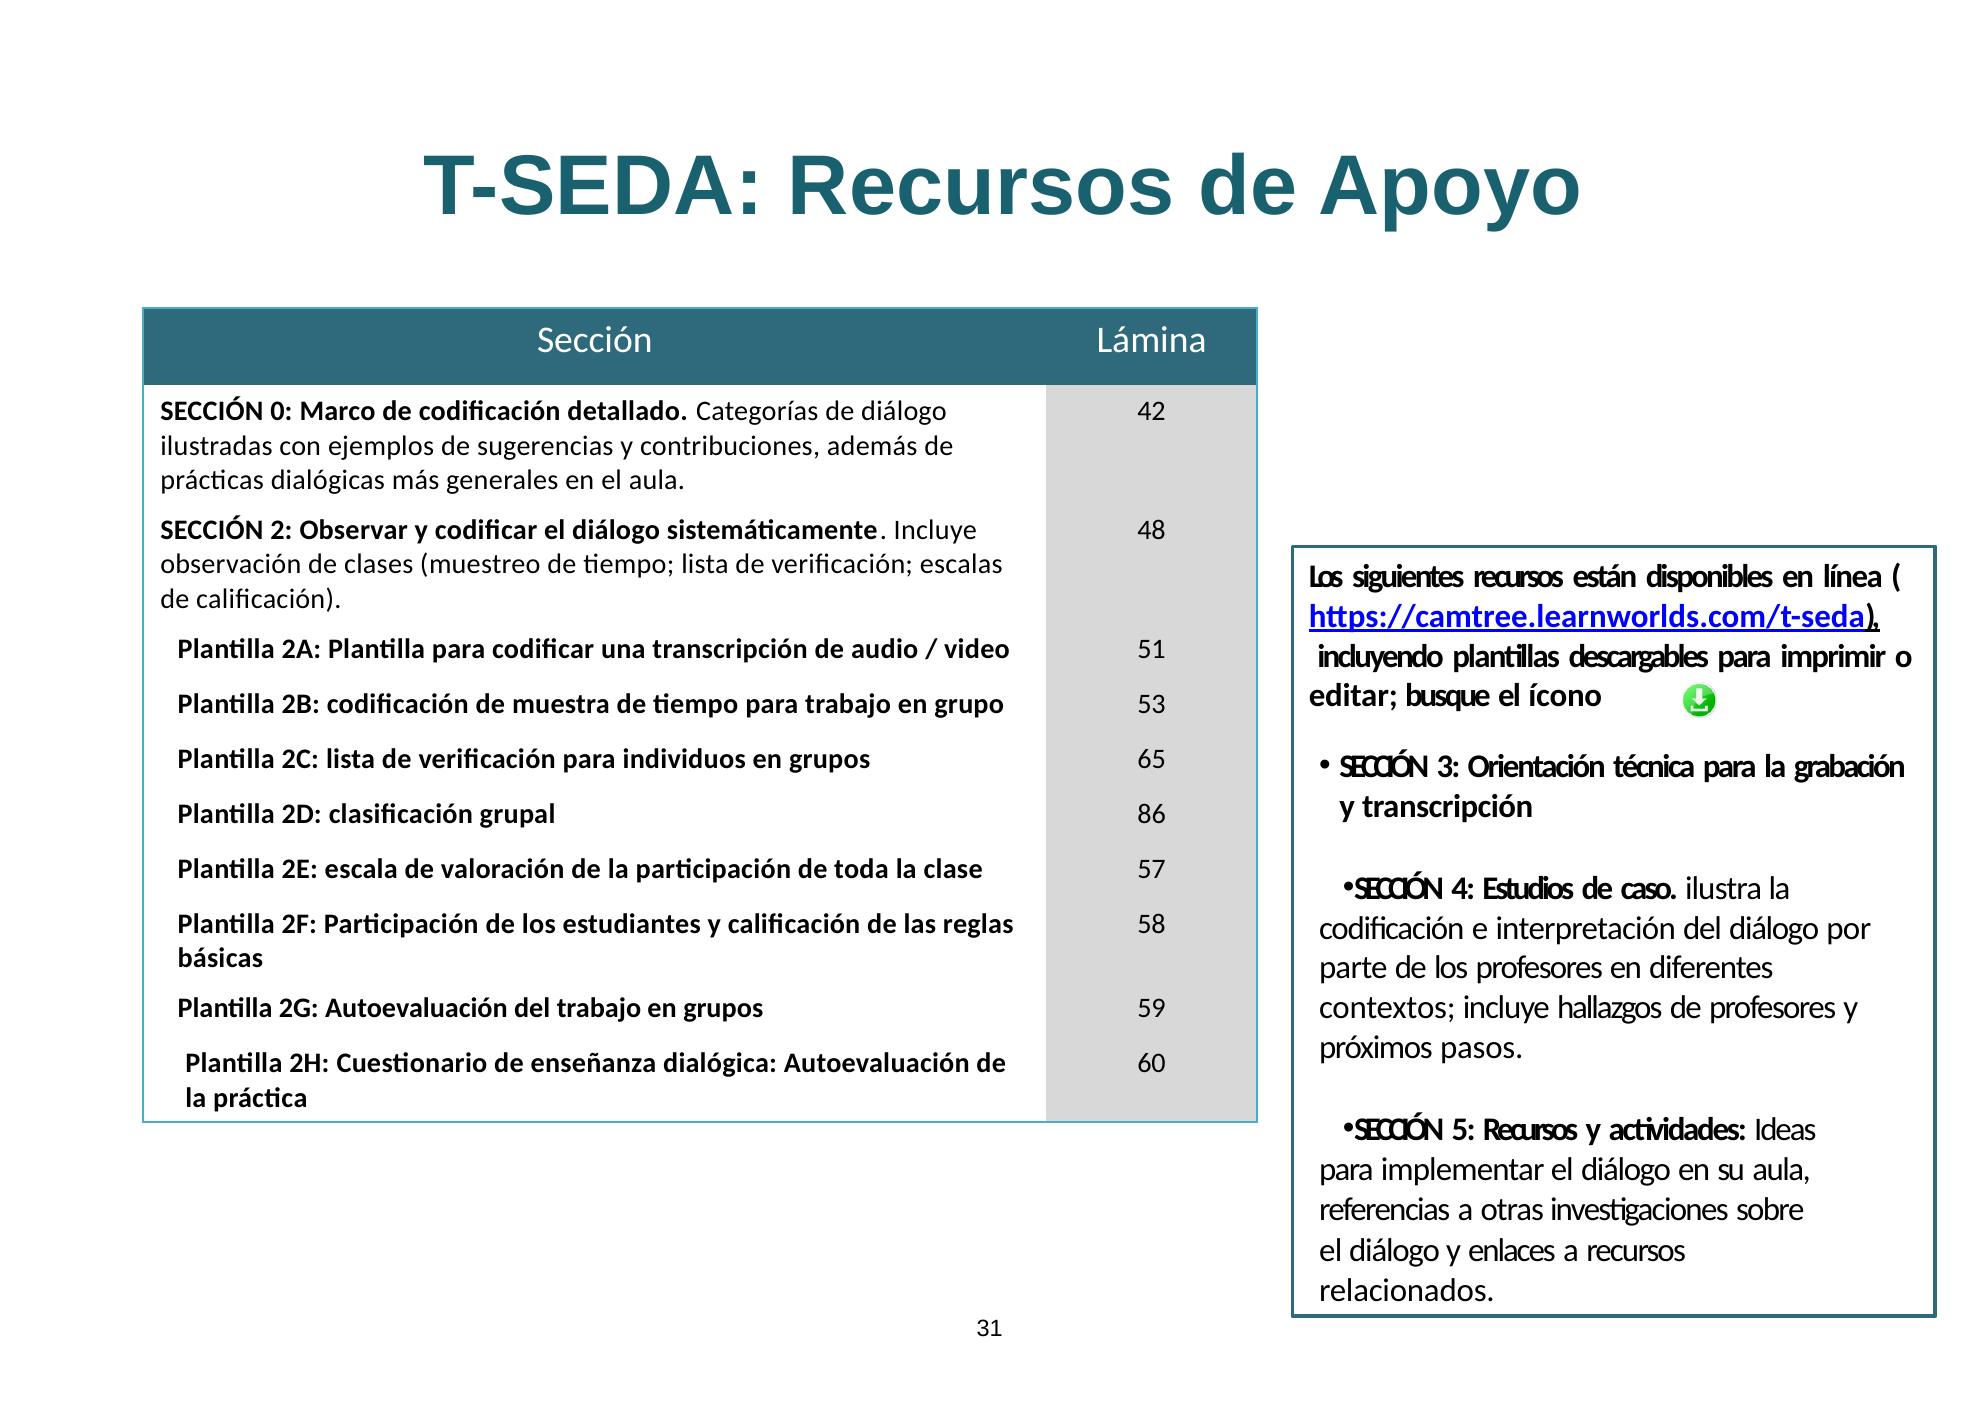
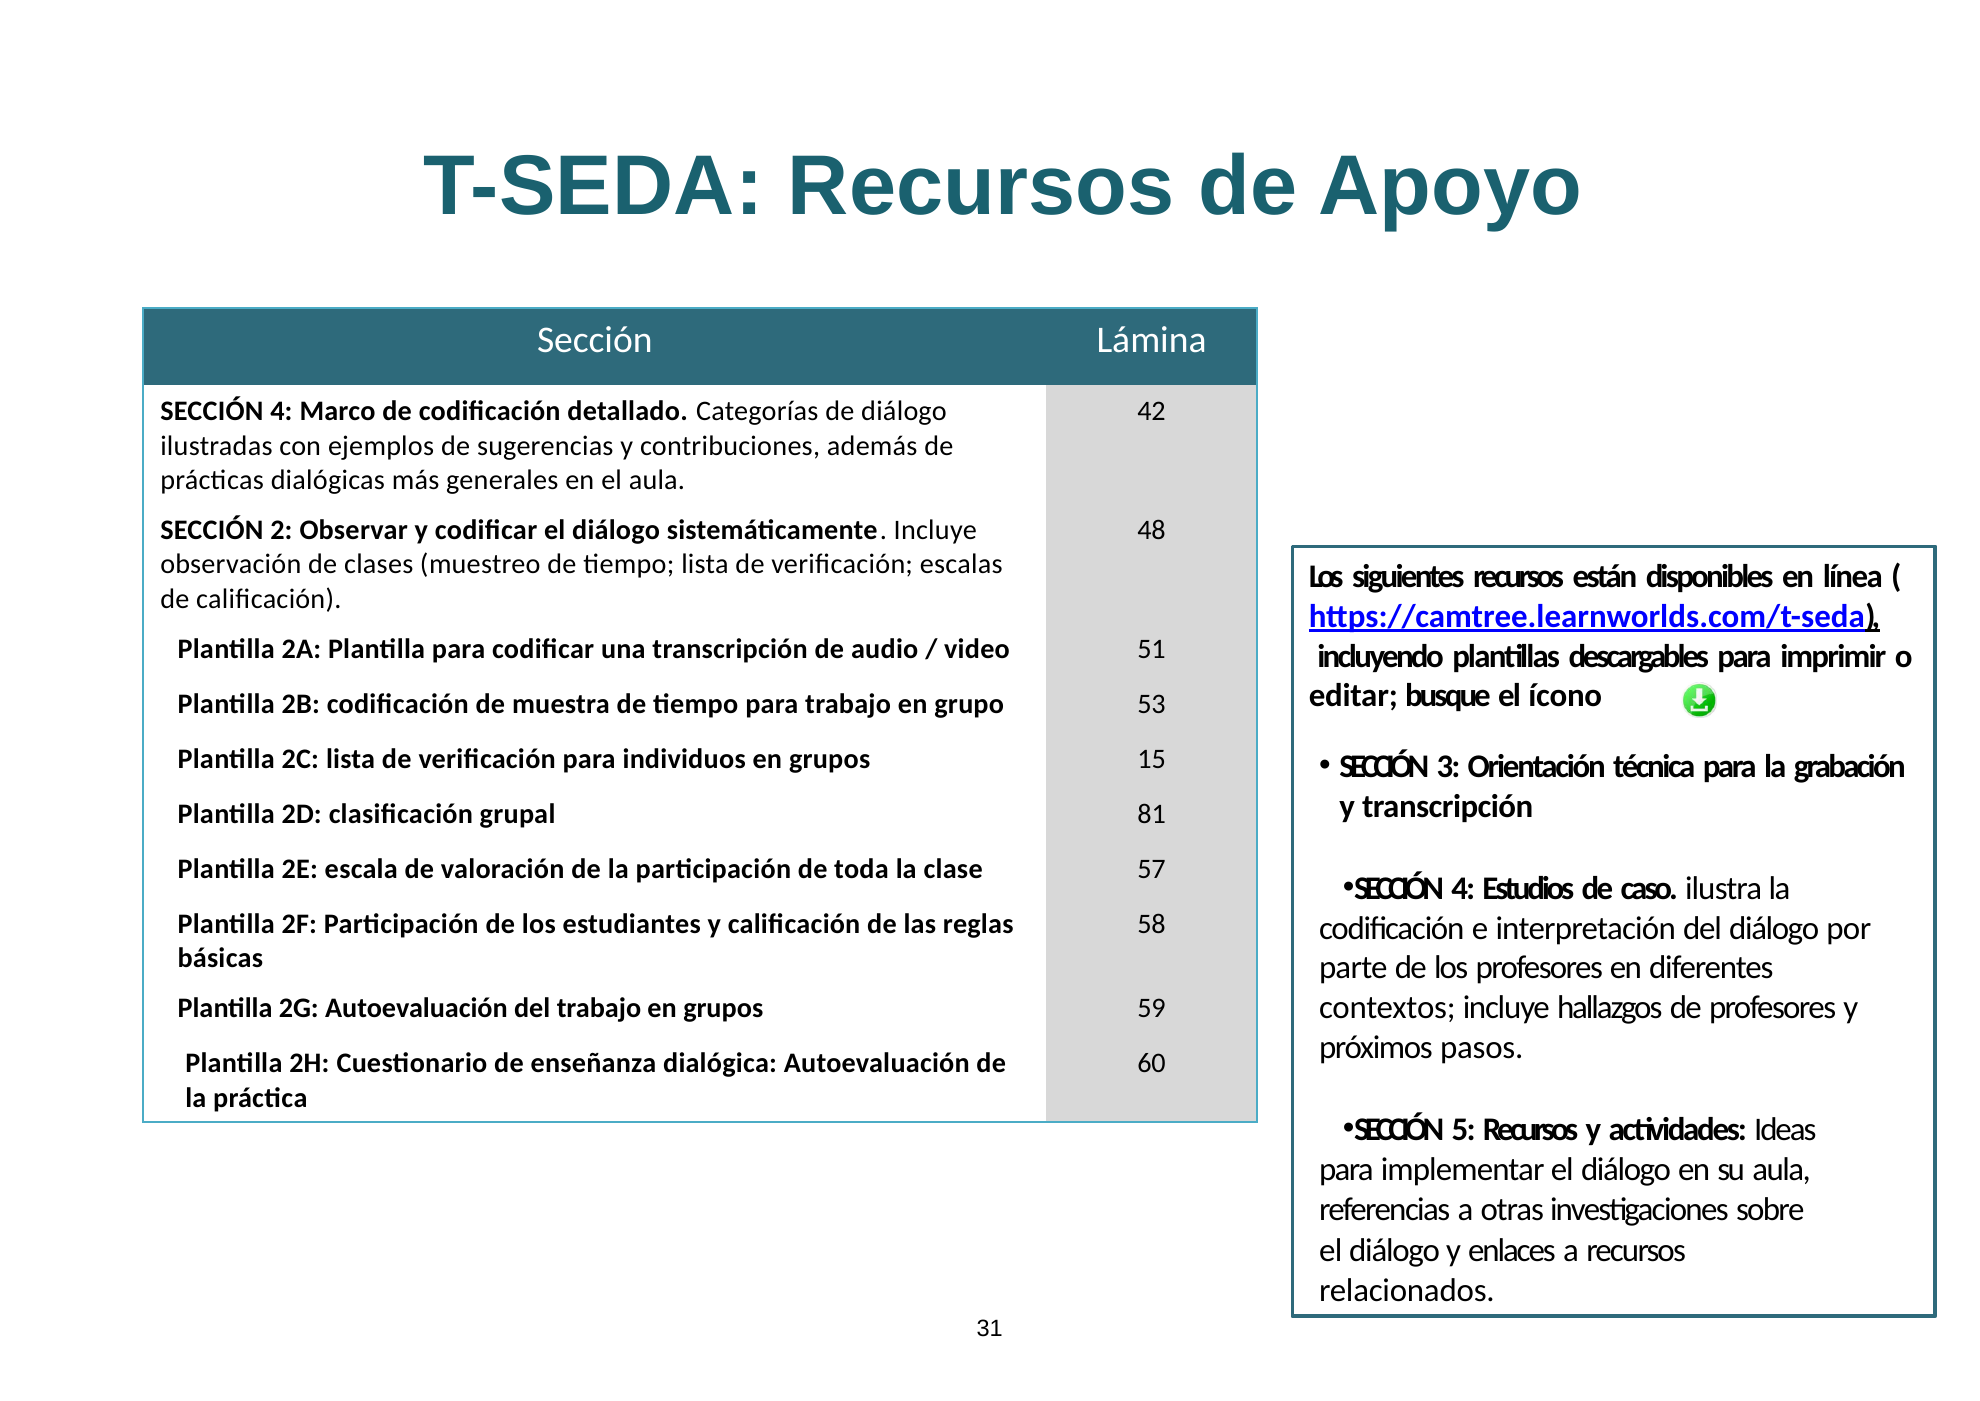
0: 0 -> 4 (281, 411)
65: 65 -> 15 (1152, 758)
86: 86 -> 81 (1152, 813)
